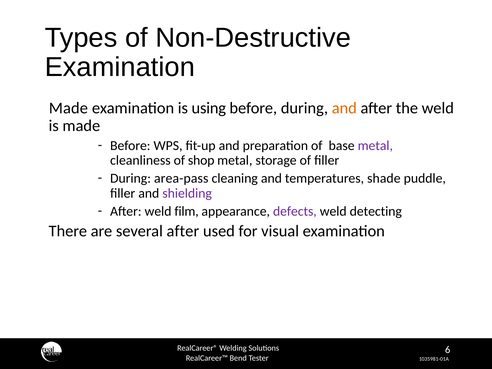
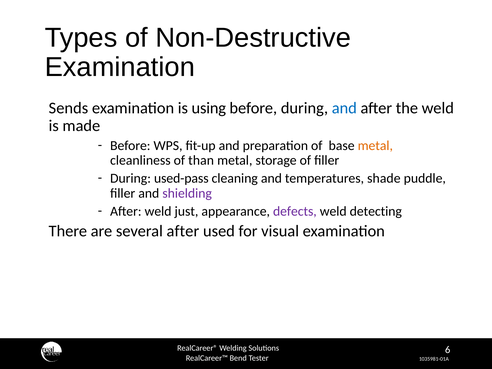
Made: Made -> Sends (68, 108)
and colour: orange -> blue (344, 108)
metal colour: purple -> orange (375, 145)
shop: shop -> than (201, 160)
area-pass: area-pass -> used-pass (181, 178)
film: film -> just (186, 211)
